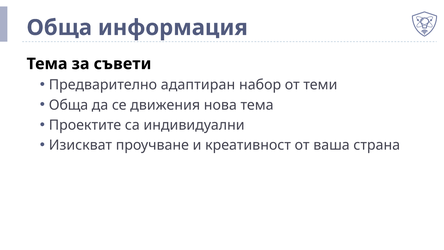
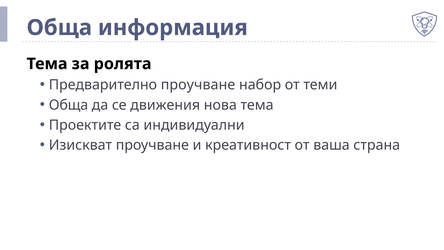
съвети: съвети -> ролята (123, 64)
Предварително адаптиран: адаптиран -> проучване (198, 85)
